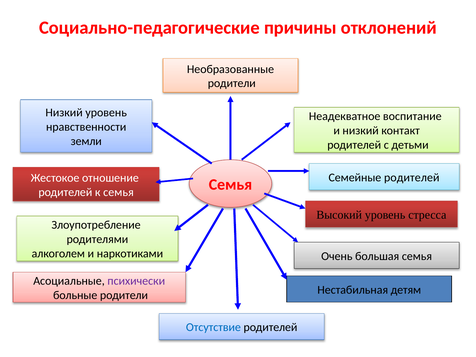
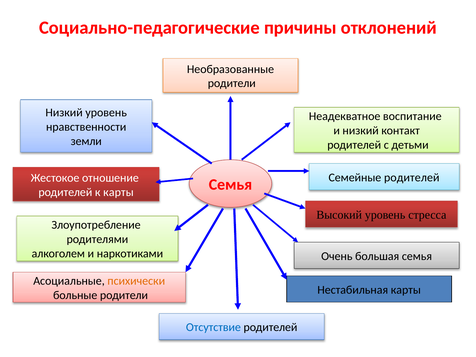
к семья: семья -> карты (118, 192)
психически colour: purple -> orange (136, 281)
Нестабильная детям: детям -> карты (406, 290)
